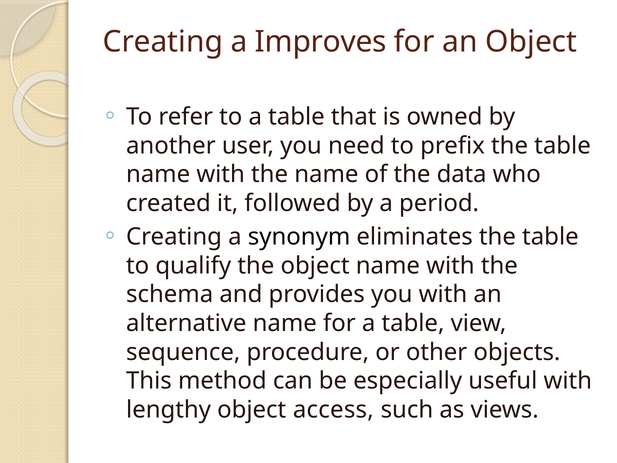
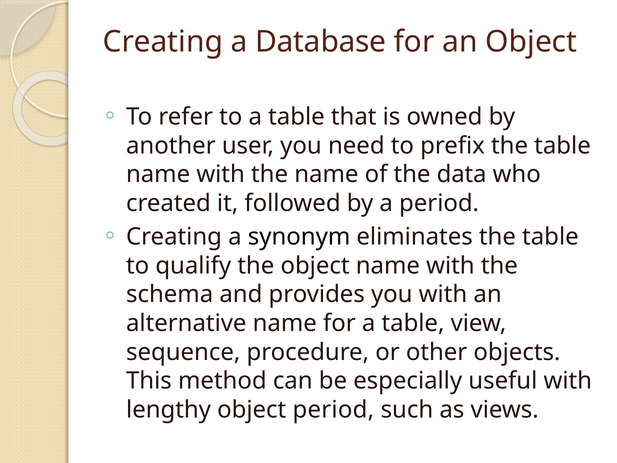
Improves: Improves -> Database (321, 42)
object access: access -> period (333, 410)
